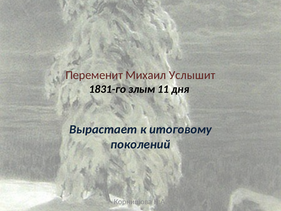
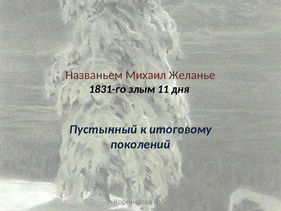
Переменит: Переменит -> Названьем (94, 75)
Услышит: Услышит -> Желанье (192, 75)
Вырастает: Вырастает -> Пустынный (103, 129)
